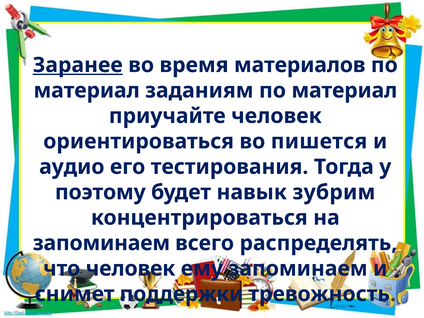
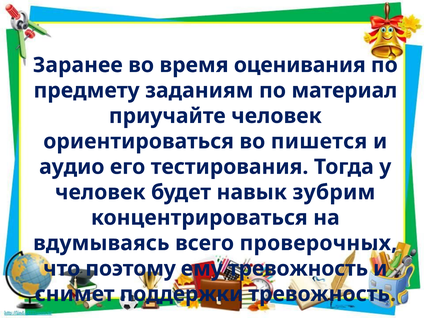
Заранее underline: present -> none (78, 65)
материалов: материалов -> оценивания (300, 65)
материал: материал -> предмету (87, 91)
поэтому: поэтому -> человек (100, 192)
запоминаем: запоминаем -> вдумываясь (101, 243)
распределять: распределять -> проверочных (318, 243)
что человек: человек -> поэтому (131, 269)
ему запоминаем: запоминаем -> тревожность (298, 269)
